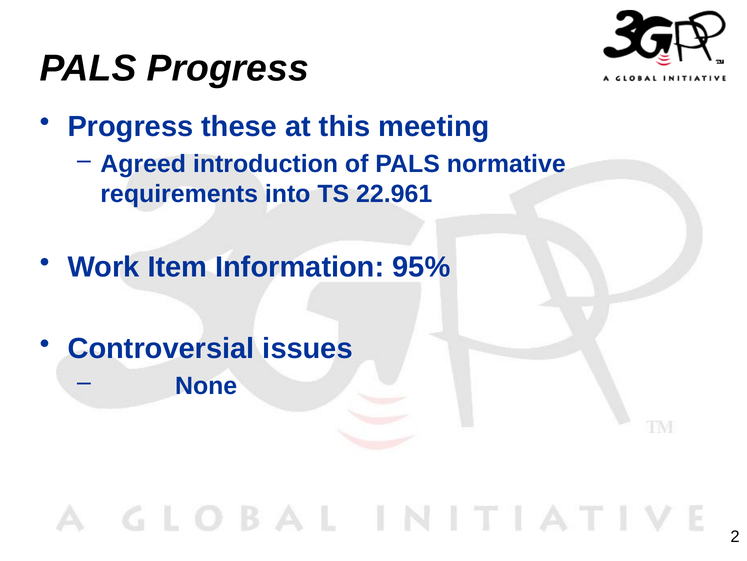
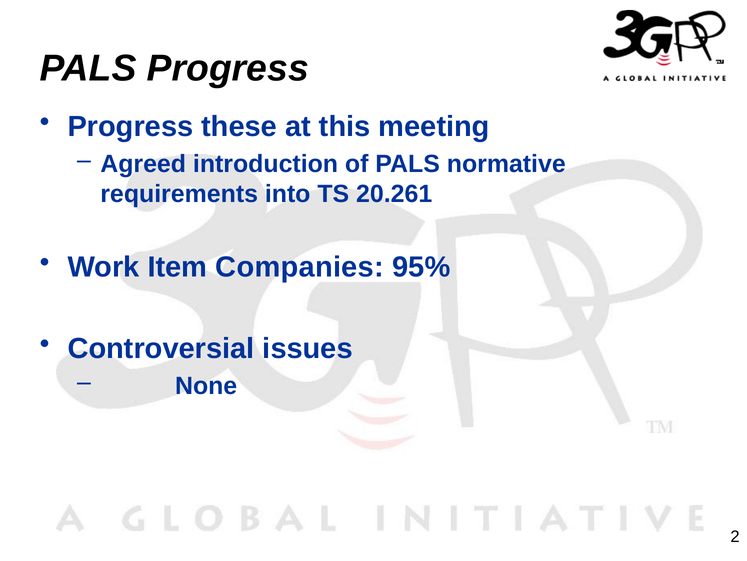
22.961: 22.961 -> 20.261 (394, 194)
Information: Information -> Companies (300, 267)
